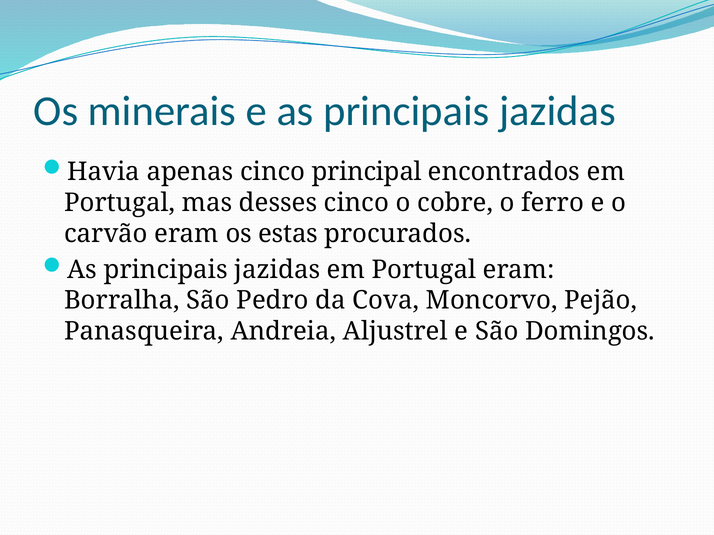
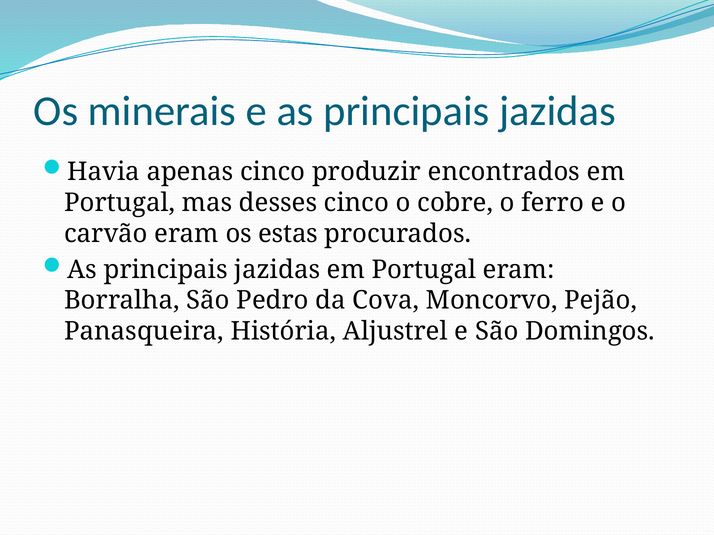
principal: principal -> produzir (367, 172)
Andreia: Andreia -> História (283, 332)
